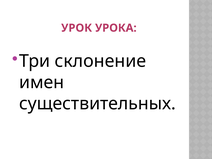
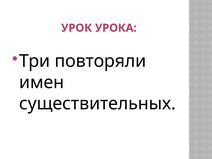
склонение: склонение -> повторяли (100, 61)
